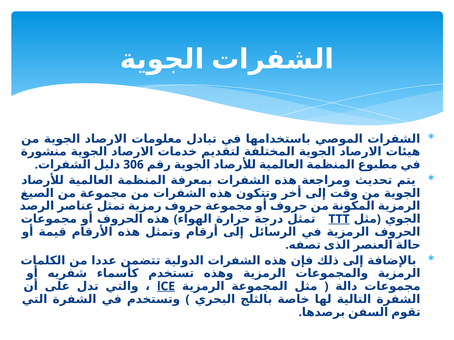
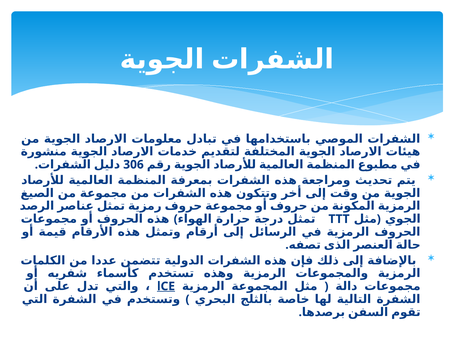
TTT underline: present -> none (339, 219)
